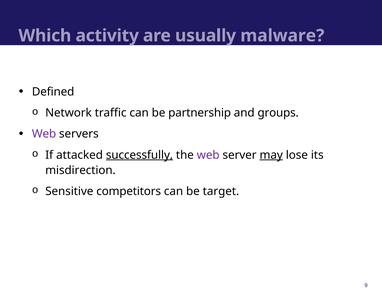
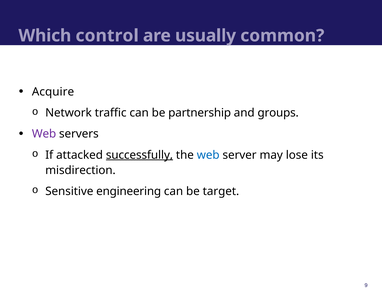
activity: activity -> control (107, 36)
malware: malware -> common (282, 36)
Defined: Defined -> Acquire (53, 92)
web colour: purple -> blue (208, 155)
may underline: present -> none (271, 155)
competitors: competitors -> engineering (129, 191)
